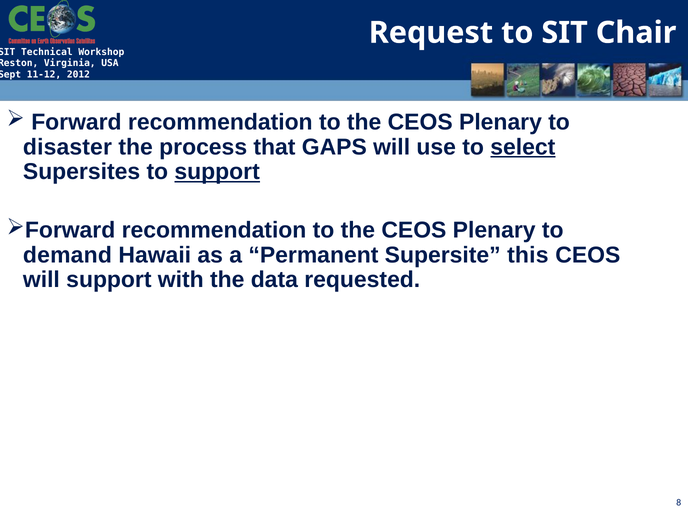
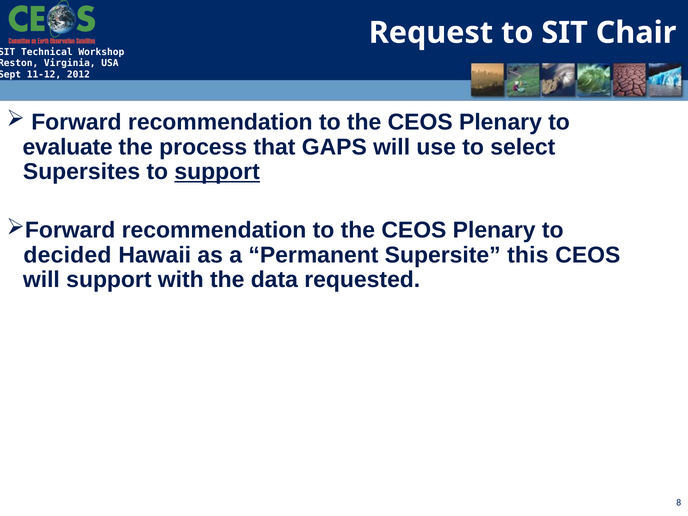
disaster: disaster -> evaluate (68, 147)
select underline: present -> none (523, 147)
demand: demand -> decided (67, 255)
